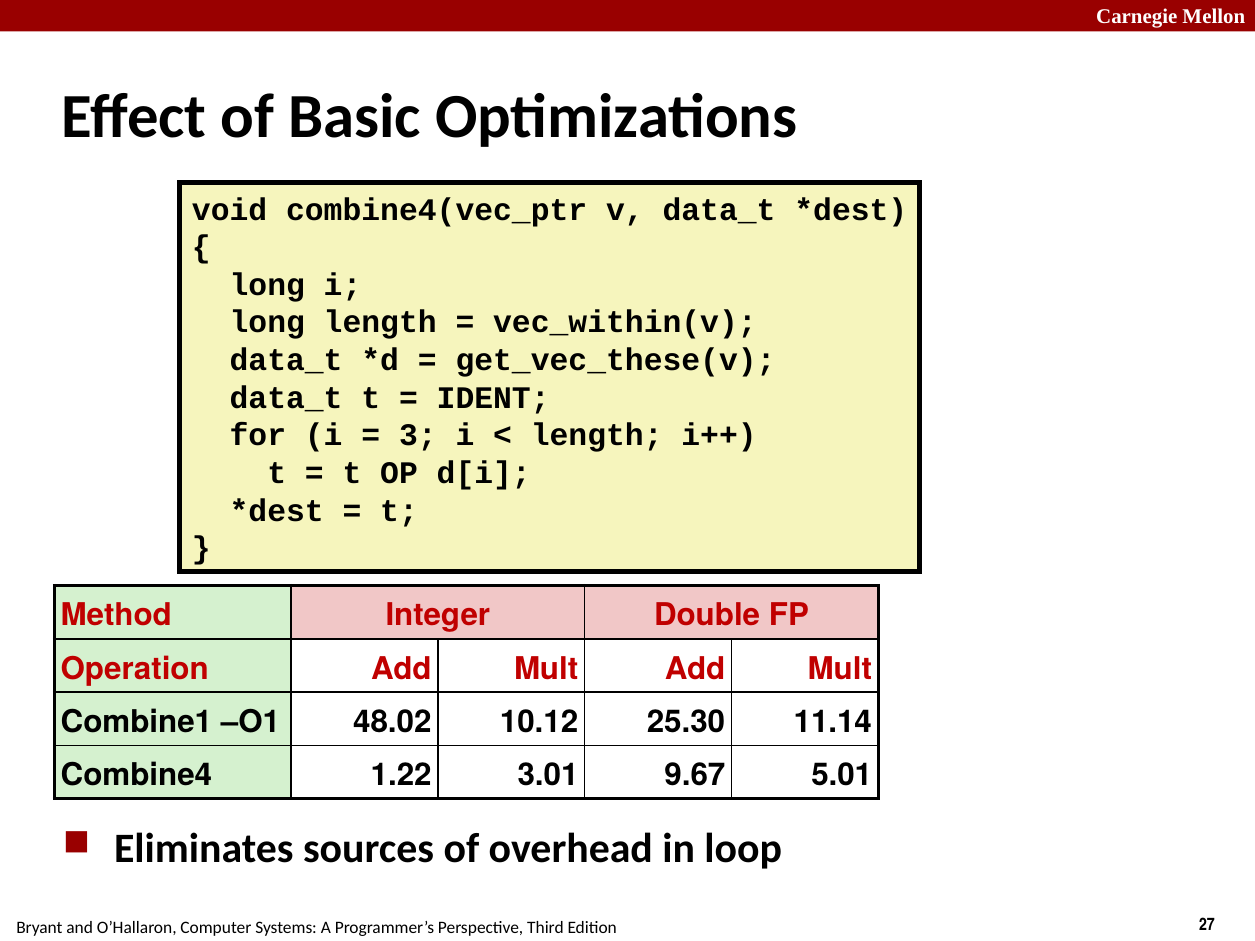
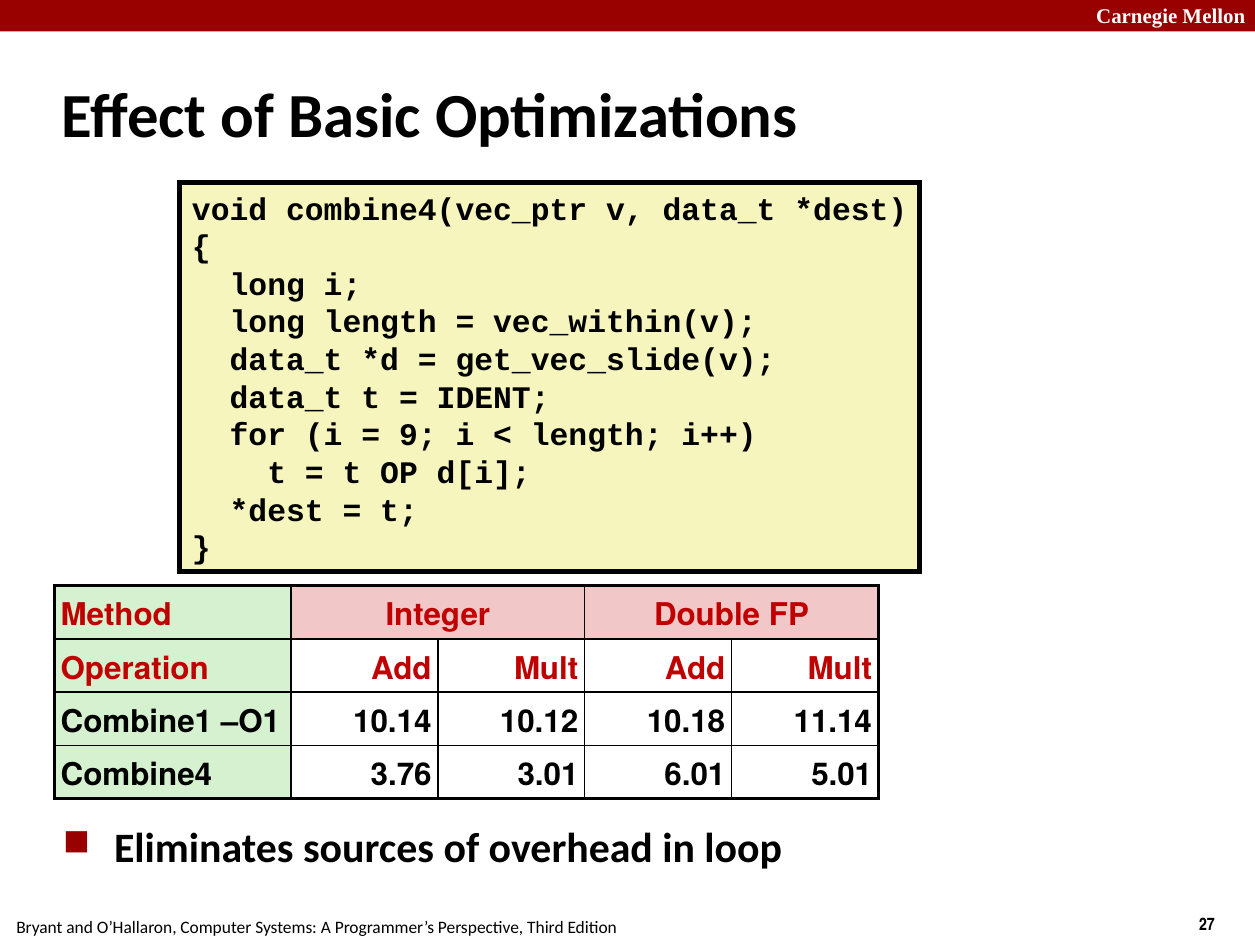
get_vec_these(v: get_vec_these(v -> get_vec_slide(v (616, 360)
3: 3 -> 9 (418, 436)
48.02: 48.02 -> 10.14 (392, 722)
25.30: 25.30 -> 10.18 (686, 722)
1.22: 1.22 -> 3.76 (401, 776)
9.67: 9.67 -> 6.01 (695, 776)
